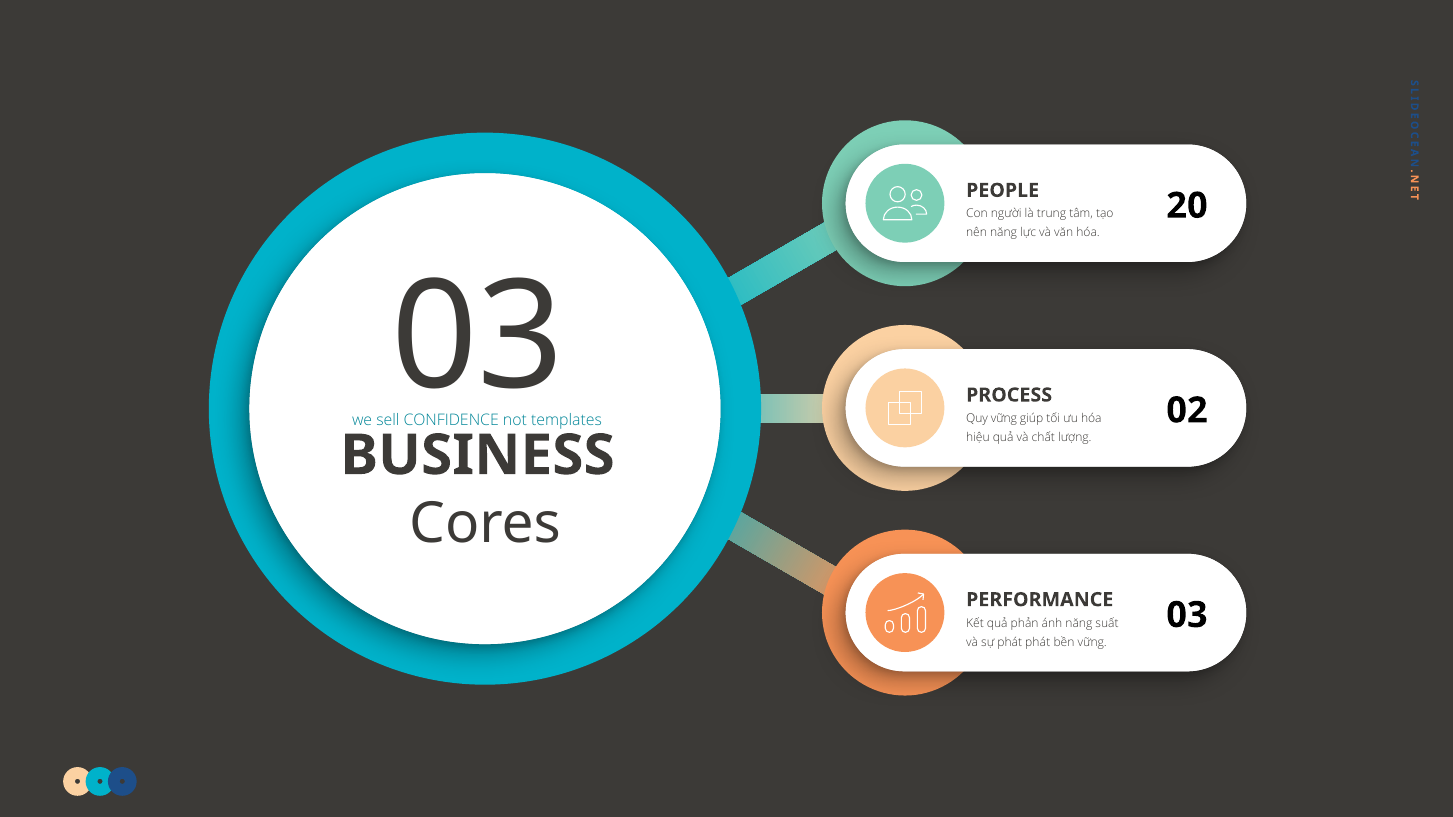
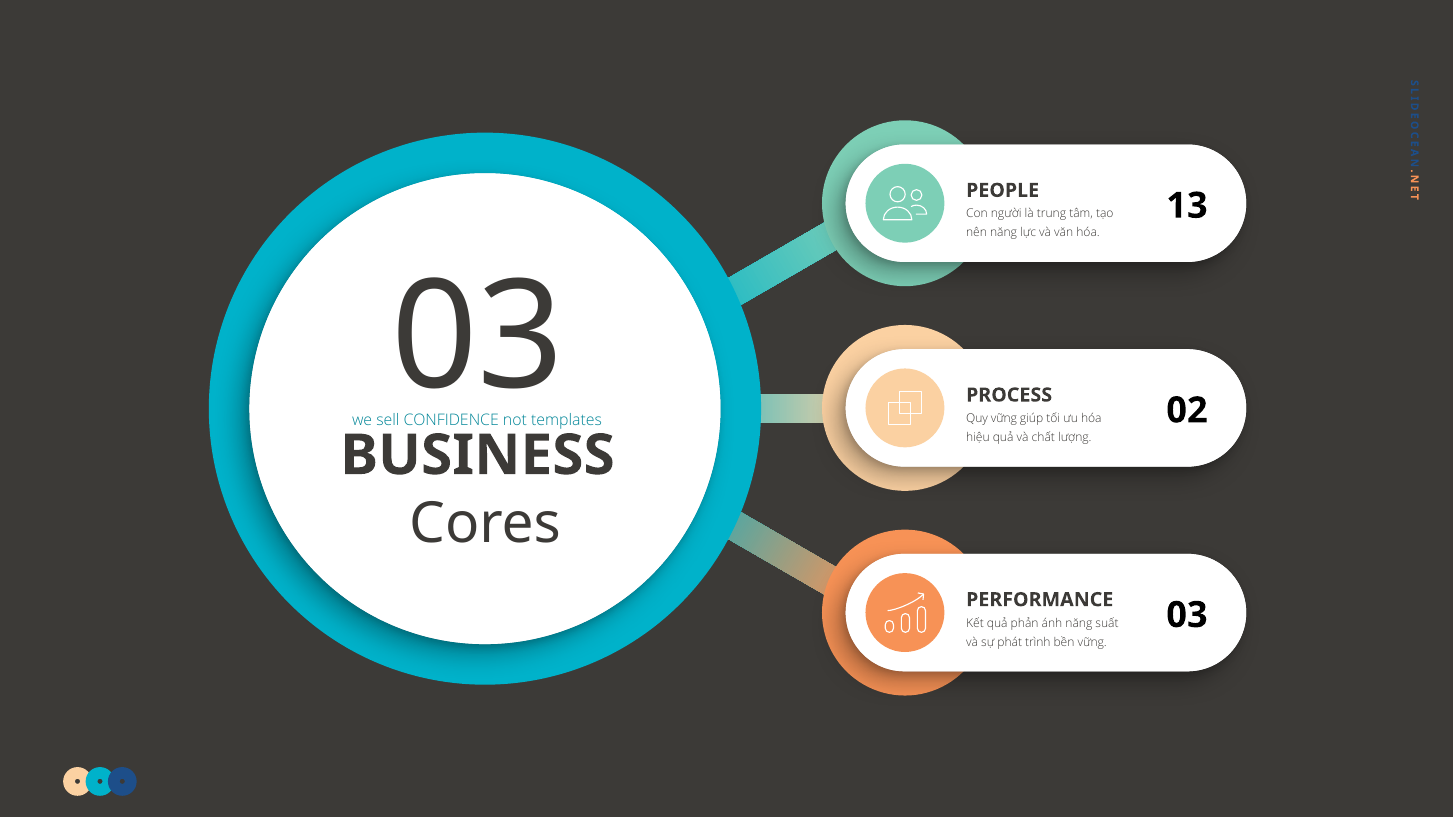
20: 20 -> 13 (1187, 206)
phát phát: phát -> trình (1038, 642)
